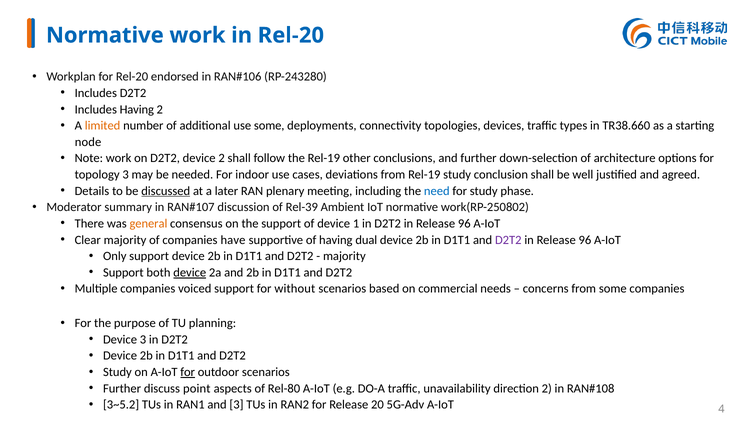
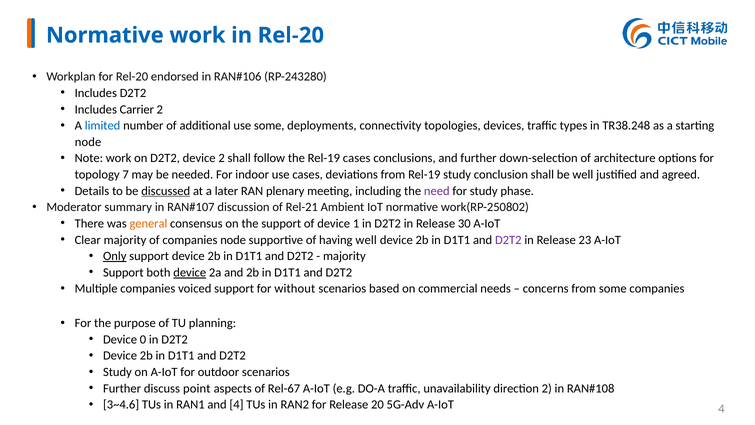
Includes Having: Having -> Carrier (137, 109)
limited colour: orange -> blue (103, 126)
TR38.660: TR38.660 -> TR38.248 (626, 126)
Rel-19 other: other -> cases (357, 158)
topology 3: 3 -> 7 (126, 174)
need colour: blue -> purple (437, 191)
Rel-39: Rel-39 -> Rel-21 (302, 207)
96: 96 -> 30 (464, 223)
companies have: have -> node (233, 240)
having dual: dual -> well (366, 240)
96: 96 -> 23 (585, 240)
Only underline: none -> present (115, 256)
Device 3: 3 -> 0 (143, 339)
for underline: present -> none (188, 372)
Rel-80: Rel-80 -> Rel-67 (284, 388)
3~5.2: 3~5.2 -> 3~4.6 (121, 404)
and 3: 3 -> 4 (236, 404)
